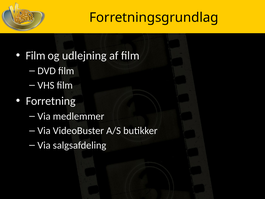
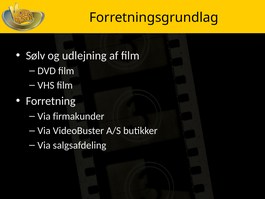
Film: Film -> Sølv (36, 56)
medlemmer: medlemmer -> firmakunder (79, 116)
